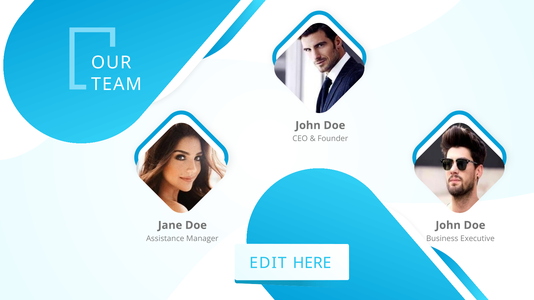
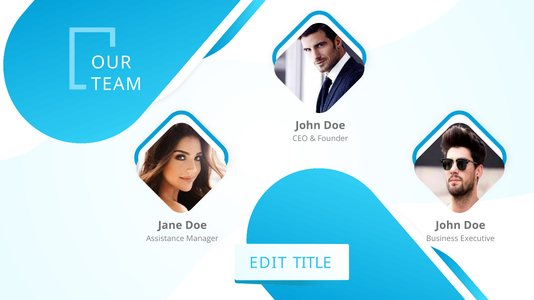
HERE: HERE -> TITLE (312, 263)
